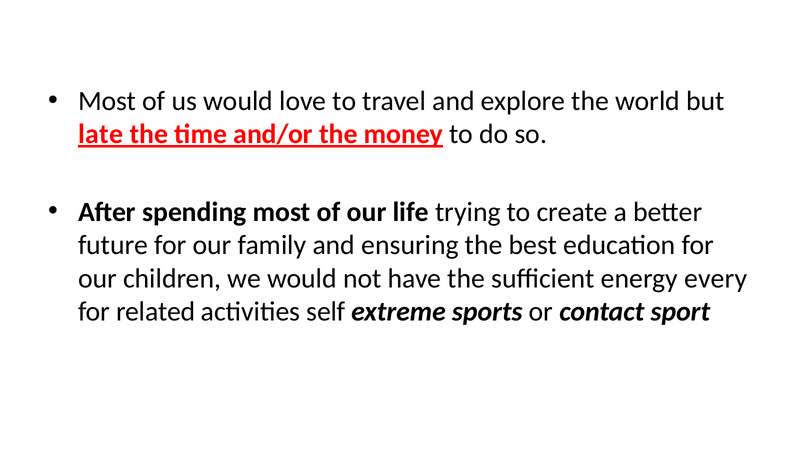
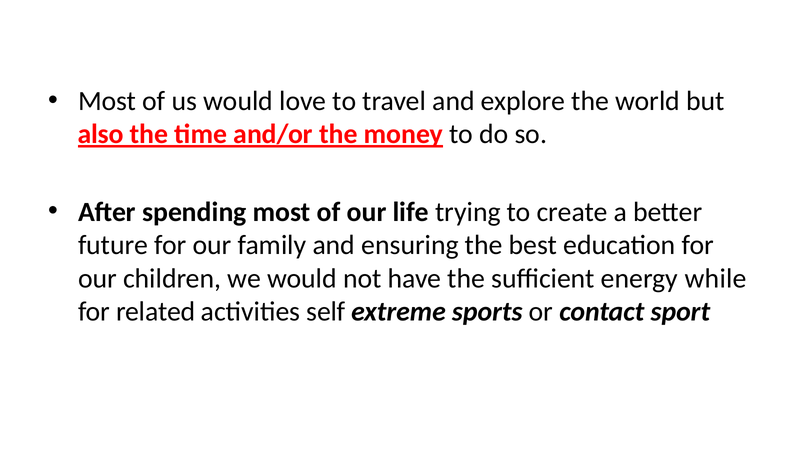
late: late -> also (101, 134)
every: every -> while (716, 278)
